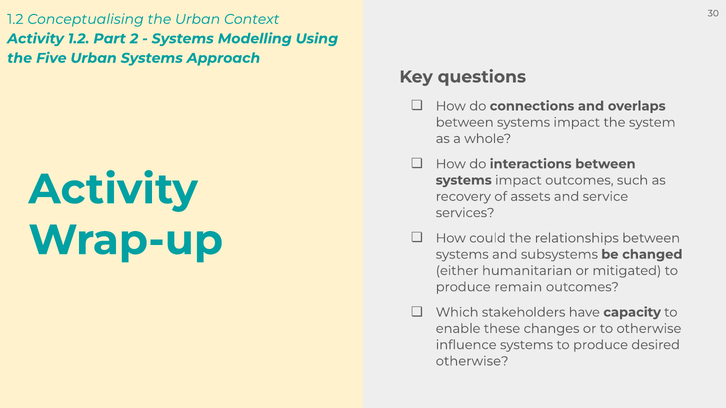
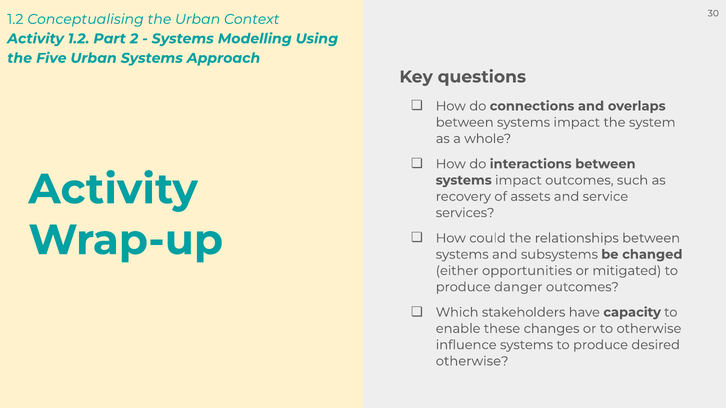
humanitarian: humanitarian -> opportunities (527, 271)
remain: remain -> danger (518, 287)
